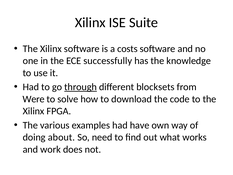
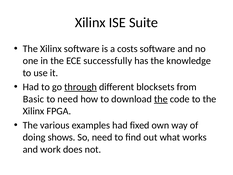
Were: Were -> Basic (33, 99)
to solve: solve -> need (68, 99)
the underline: none -> present (161, 99)
have: have -> fixed (140, 125)
about: about -> shows (62, 137)
